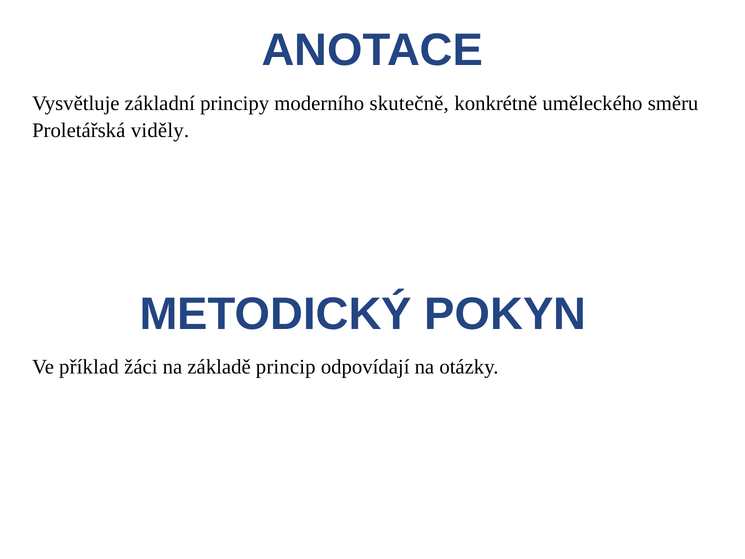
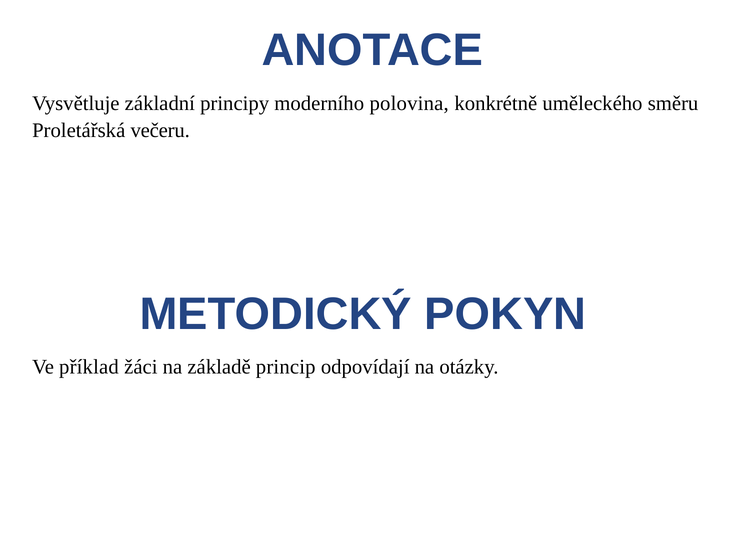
skutečně: skutečně -> polovina (409, 103)
viděly: viděly -> večeru (160, 131)
